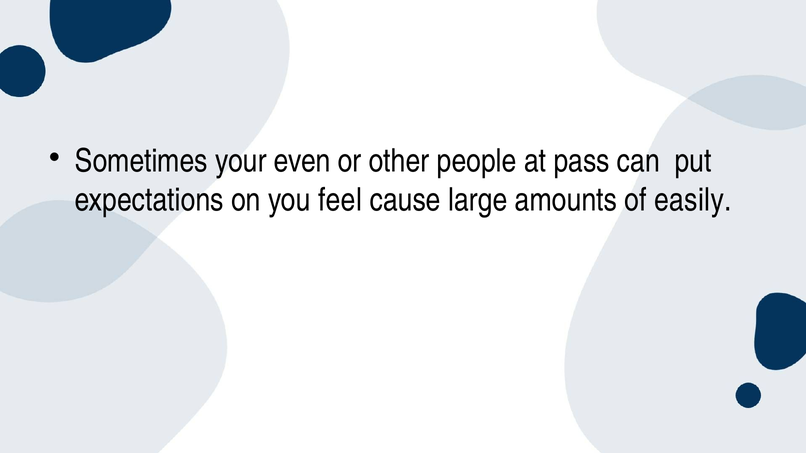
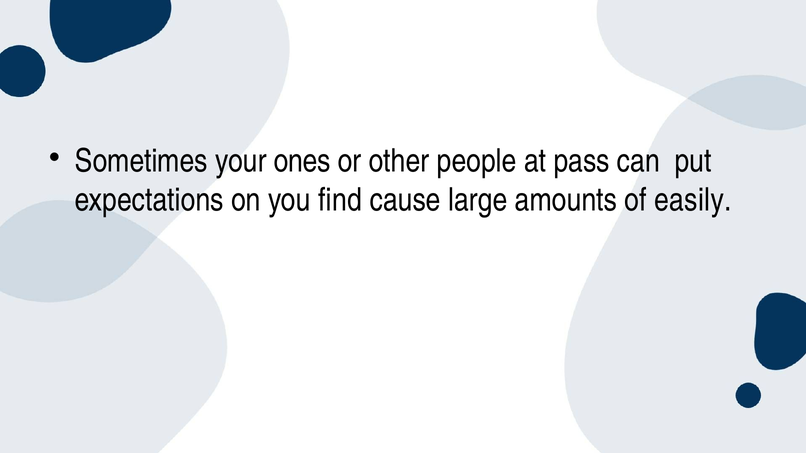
even: even -> ones (302, 161)
feel: feel -> find (340, 200)
